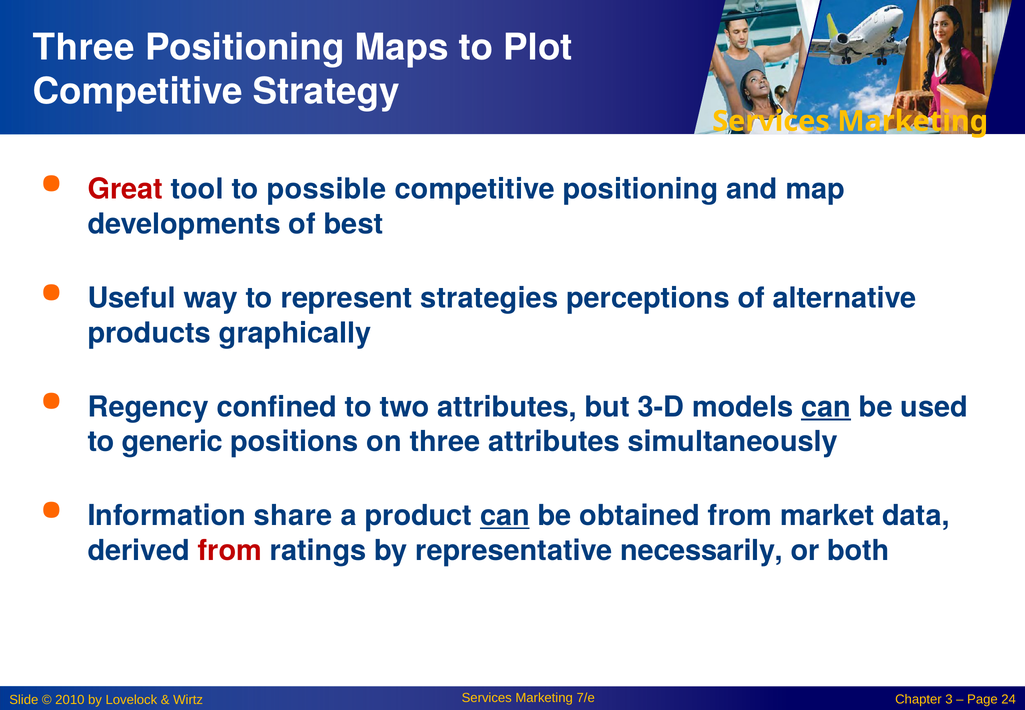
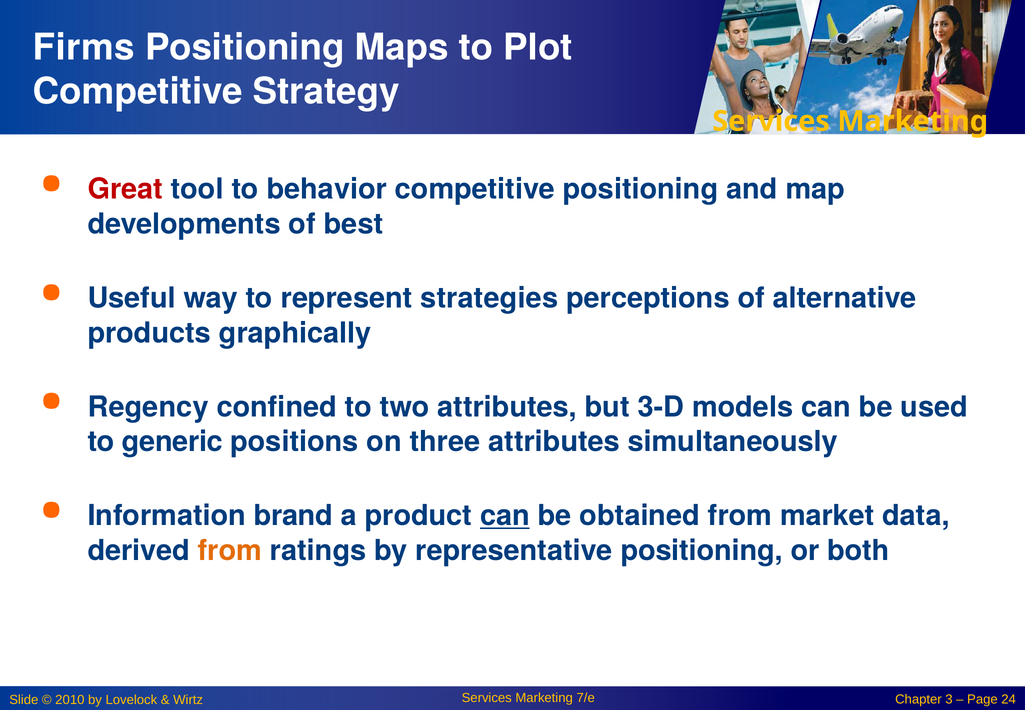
Three: Three -> Firms (84, 47)
possible: possible -> behavior (327, 189)
can underline: present -> none (826, 407)
share: share -> brand (293, 516)
from colour: red -> orange (230, 551)
representative necessarily: necessarily -> positioning (702, 551)
